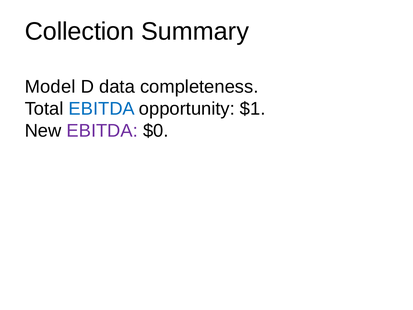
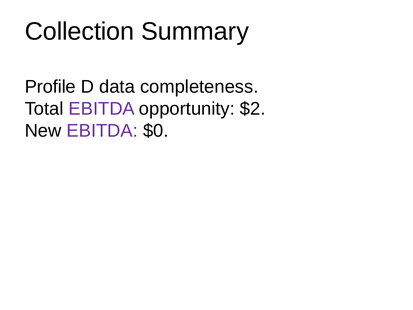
Model: Model -> Profile (50, 87)
EBITDA colour: blue -> purple (102, 109)
$1: $1 -> $2 (253, 109)
